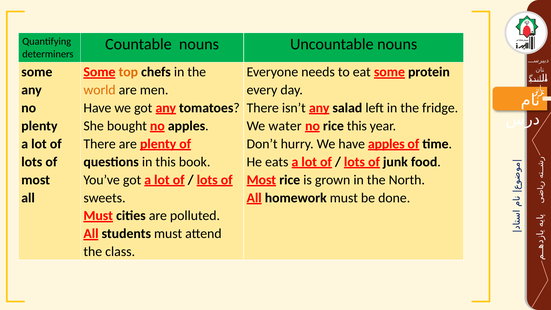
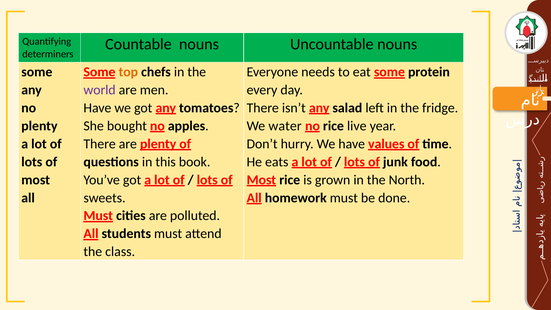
world colour: orange -> purple (100, 90)
rice this: this -> live (357, 126)
have apples: apples -> values (386, 144)
